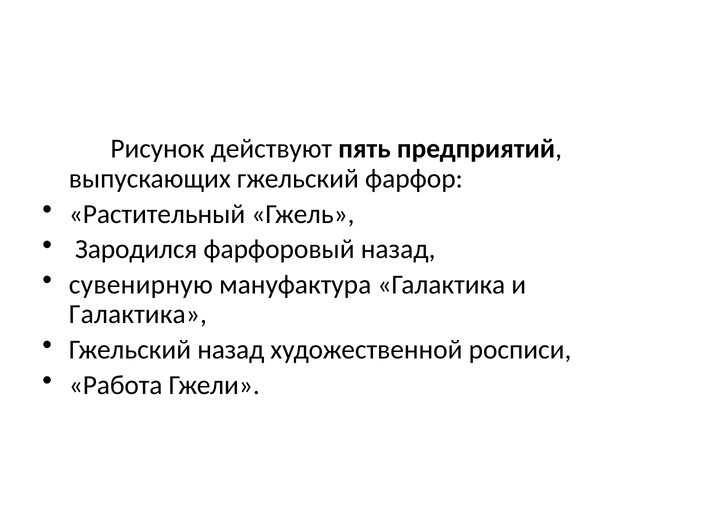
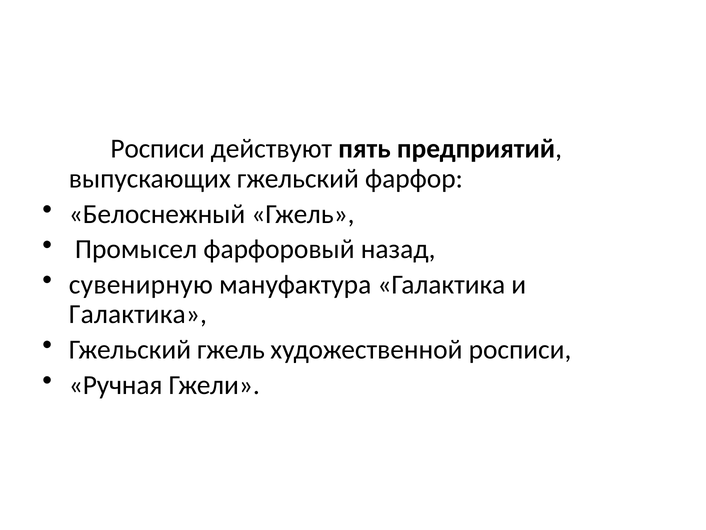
Рисунок: Рисунок -> Росписи (158, 149)
Растительный: Растительный -> Белоснежный (157, 214)
Зародился: Зародился -> Промысел (136, 249)
Гжельский назад: назад -> гжель (231, 349)
Работа: Работа -> Ручная (116, 385)
